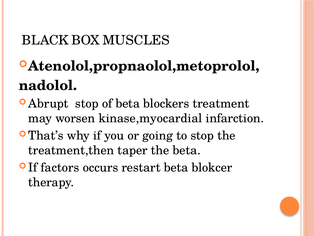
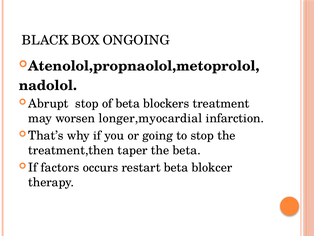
MUSCLES: MUSCLES -> ONGOING (136, 40)
kinase,myocardial: kinase,myocardial -> longer,myocardial (150, 118)
